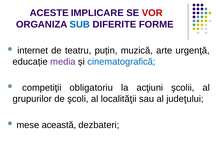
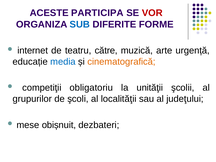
IMPLICARE: IMPLICARE -> PARTICIPA (97, 13)
puțin: puțin -> către (106, 50)
media colour: purple -> blue (63, 62)
cinematografică colour: blue -> orange (121, 62)
acţiuni: acţiuni -> unităţii (150, 88)
această: această -> obișnuit (59, 125)
